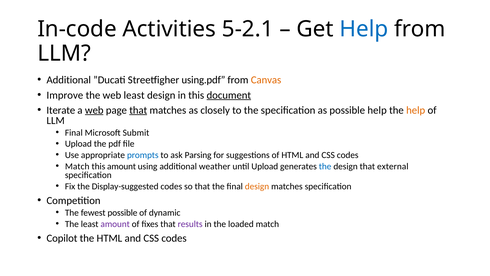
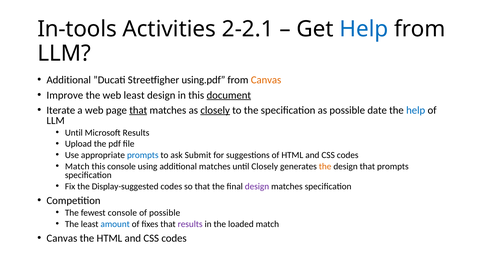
In-code: In-code -> In-tools (77, 29)
5-2.1: 5-2.1 -> 2-2.1 (248, 29)
web underline: present -> none (94, 110)
closely underline: none -> present (215, 110)
possible help: help -> date (377, 110)
help colour: orange -> blue (416, 110)
Final: Final -> Until (74, 132)
Microsoft Submit: Submit -> Results (136, 132)
Parsing: Parsing -> Submit (198, 155)
this amount: amount -> console (122, 166)
additional weather: weather -> matches (215, 166)
until Upload: Upload -> Closely (265, 166)
the colour: blue -> orange (325, 166)
that external: external -> prompts (393, 166)
design colour: orange -> purple (257, 186)
fewest possible: possible -> console (122, 212)
of dynamic: dynamic -> possible (165, 212)
amount colour: purple -> blue (115, 224)
Copilot: Copilot -> Canvas (62, 238)
